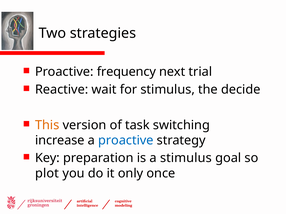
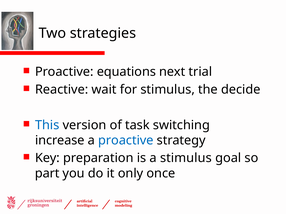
frequency: frequency -> equations (126, 72)
This colour: orange -> blue (47, 125)
plot: plot -> part (47, 174)
